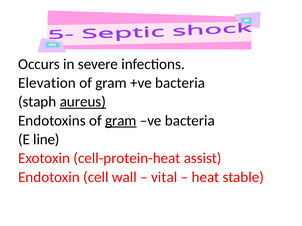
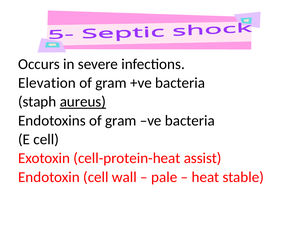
gram underline: present -> none (121, 121)
E line: line -> cell (46, 140)
vital: vital -> pale (164, 178)
